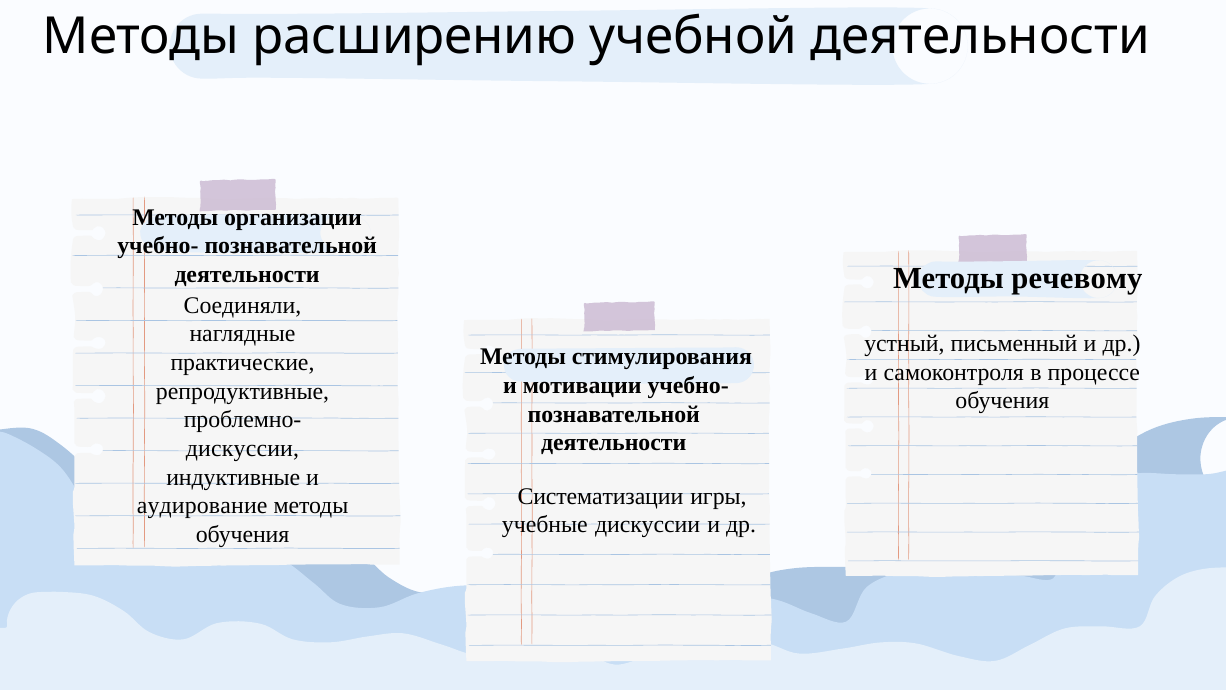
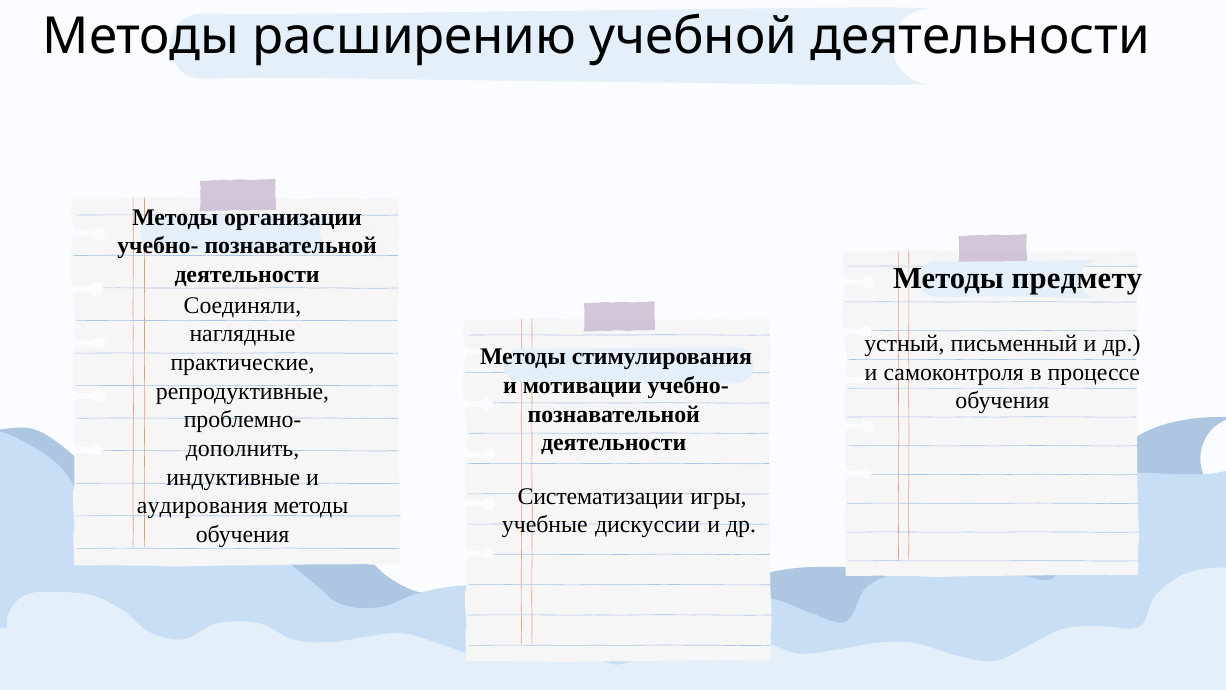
речевому: речевому -> предмету (1077, 278)
дискуссии: дискуссии -> дополнить (243, 448)
аудирование: аудирование -> аудирования (202, 506)
